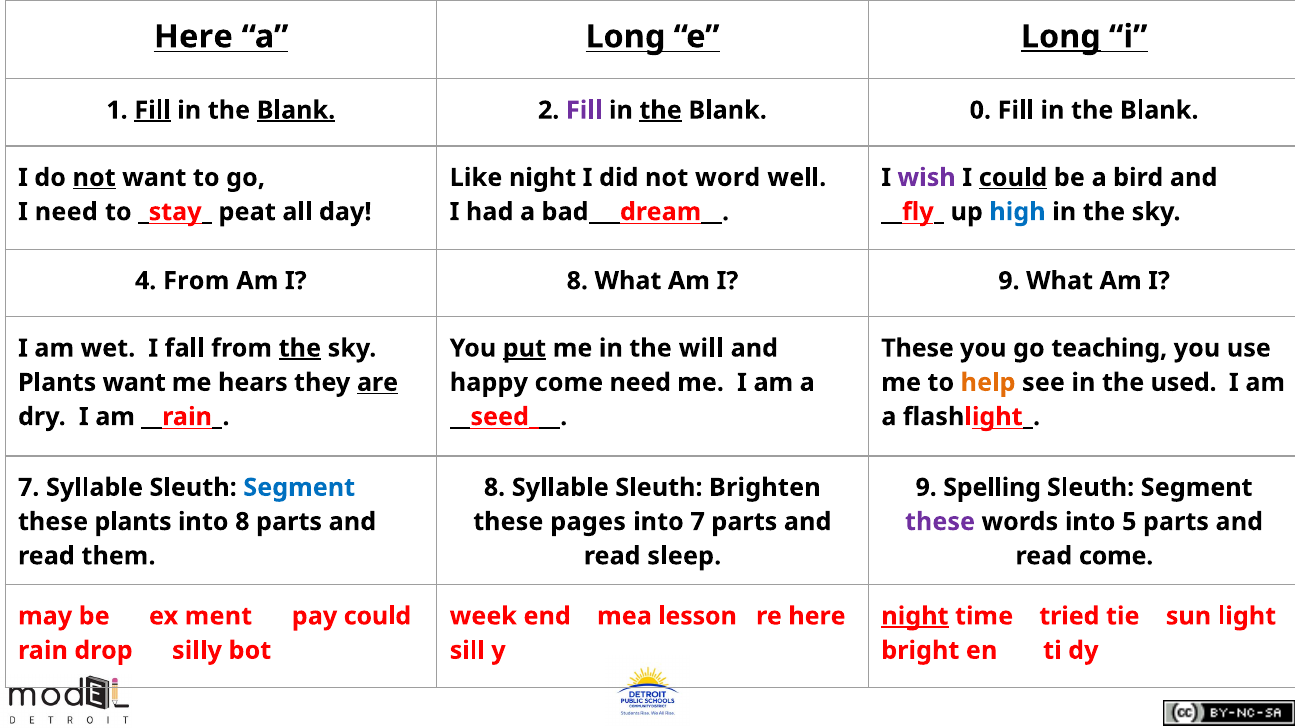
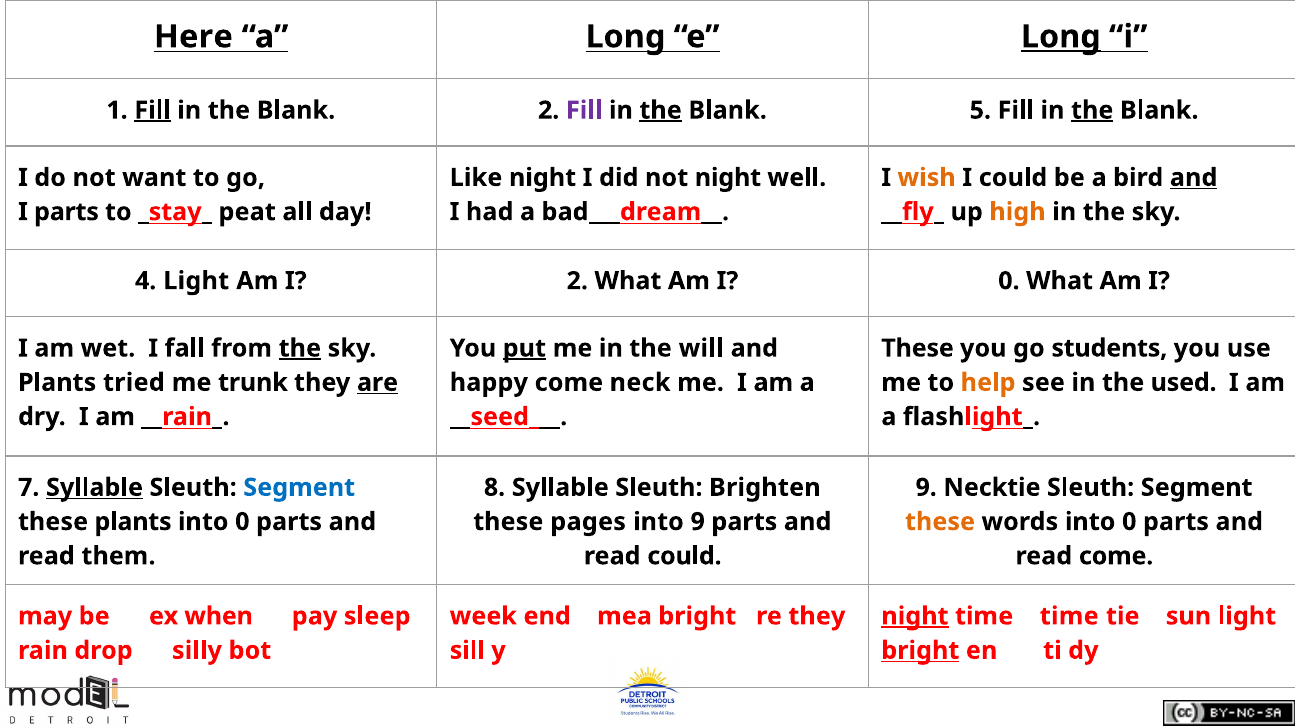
Blank underline: present -> none (296, 110)
0: 0 -> 5 (980, 110)
the underline: none -> present (1092, 110)
not underline: present -> none (94, 178)
not word: word -> night (728, 178)
wish colour: purple -> orange (927, 178)
could underline: present -> none (1013, 178)
and underline: none -> present (1194, 178)
I need: need -> parts (66, 212)
high colour: blue -> orange (1017, 212)
4 From: From -> Light (196, 281)
I 8: 8 -> 2 (577, 281)
I 9: 9 -> 0 (1009, 281)
teaching: teaching -> students (1109, 348)
Plants want: want -> tried (134, 383)
hears: hears -> trunk (253, 383)
come need: need -> neck (640, 383)
Syllable underline: none -> present (95, 488)
Spelling: Spelling -> Necktie (992, 488)
8: 8 -> 0 (242, 522)
into 7: 7 -> 9 (698, 522)
these colour: purple -> orange (940, 522)
words into 5: 5 -> 0 (1129, 522)
read sleep: sleep -> could (684, 556)
ment: ment -> when (219, 617)
pay could: could -> sleep (377, 617)
mea lesson: lesson -> bright (697, 617)
re here: here -> they (817, 617)
time tried: tried -> time (1069, 617)
bright underline: none -> present (920, 651)
